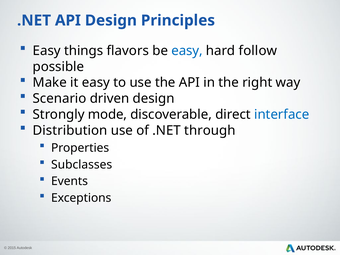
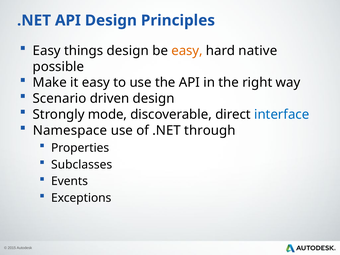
things flavors: flavors -> design (128, 51)
easy colour: blue -> orange (187, 51)
follow: follow -> native (258, 51)
Distribution: Distribution -> Namespace (70, 130)
